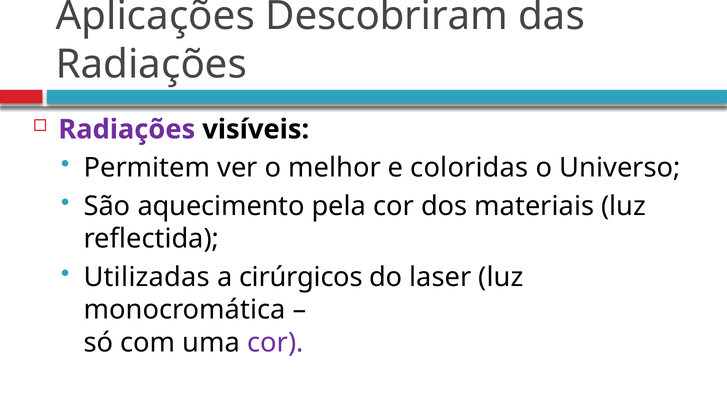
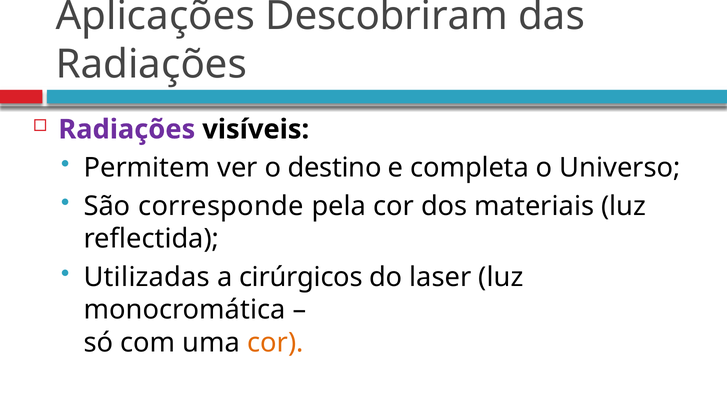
melhor: melhor -> destino (335, 168)
coloridas: coloridas -> completa (470, 168)
aquecimento: aquecimento -> corresponde (221, 206)
cor colour: purple -> orange (275, 343)
